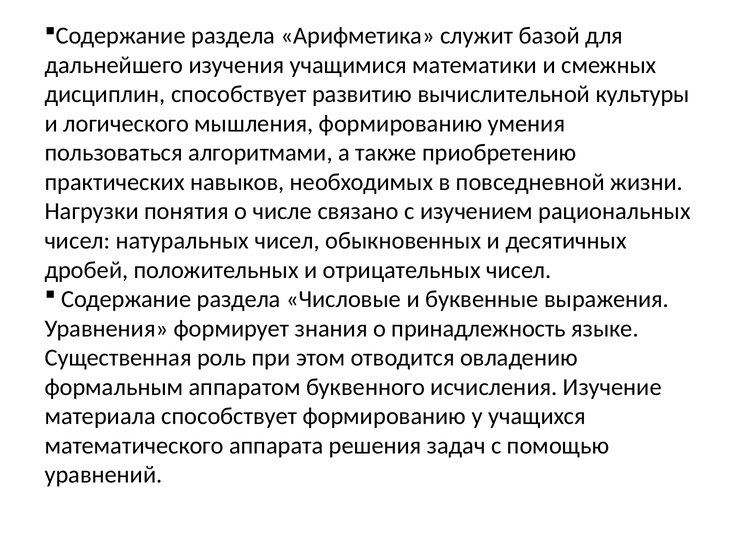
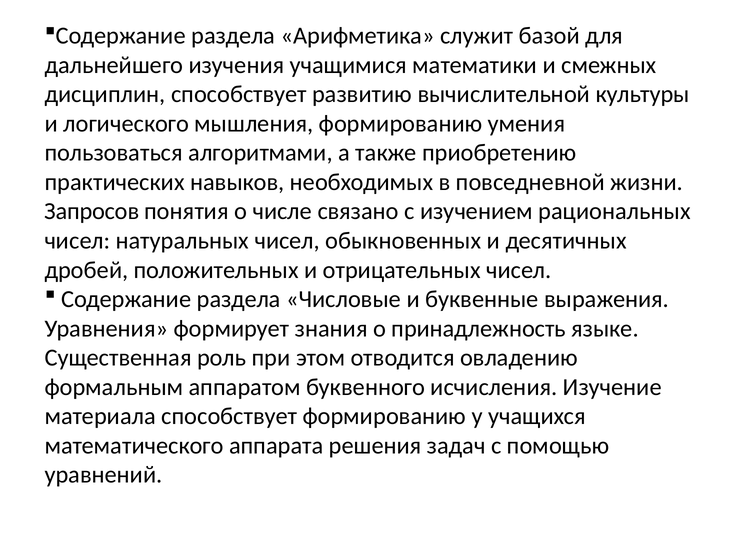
Нагрузки: Нагрузки -> Запросов (92, 211)
